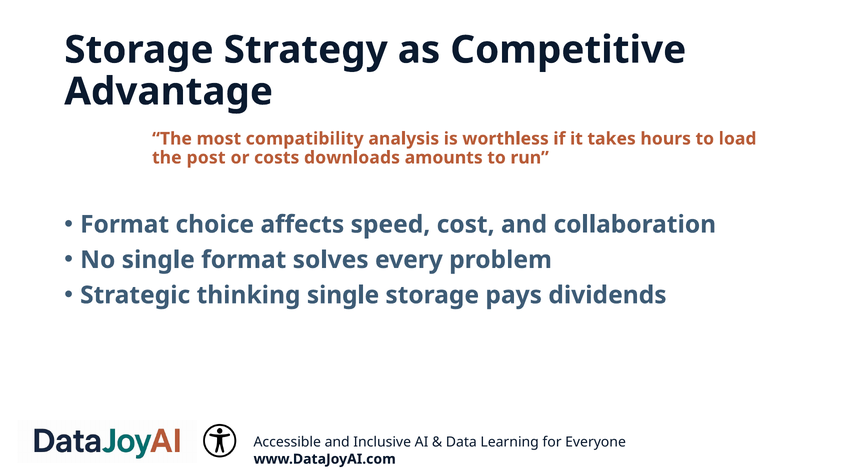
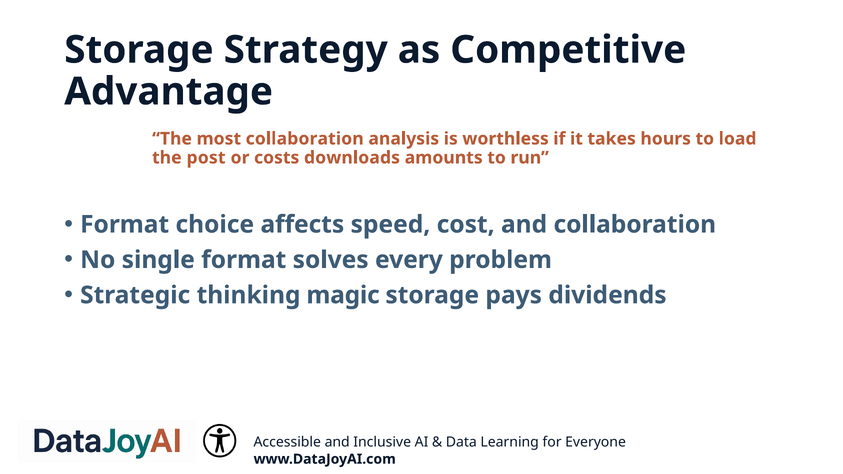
most compatibility: compatibility -> collaboration (305, 139)
thinking single: single -> magic (343, 295)
